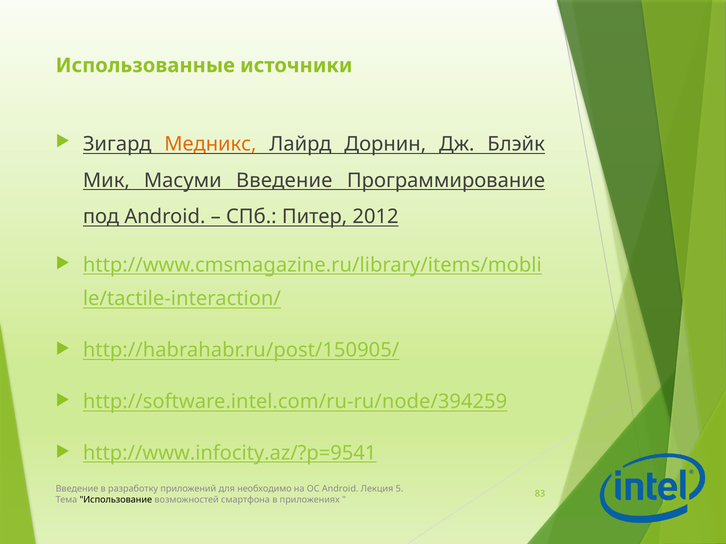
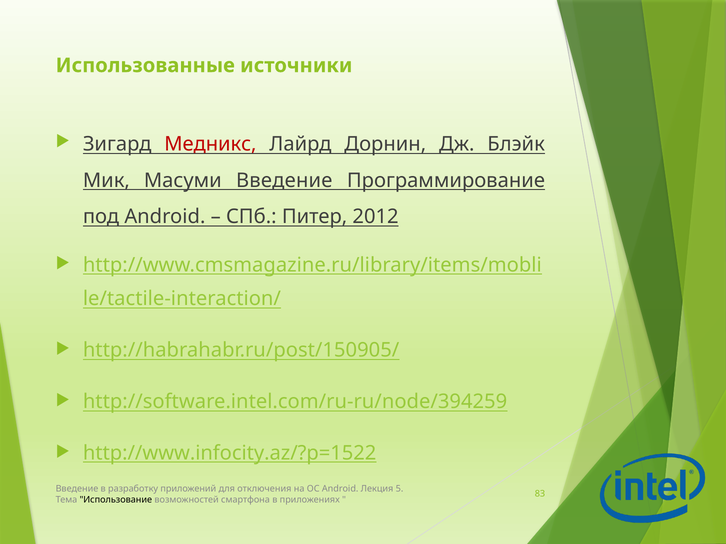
Медникс colour: orange -> red (210, 144)
http://www.infocity.az/?p=9541: http://www.infocity.az/?p=9541 -> http://www.infocity.az/?p=1522 (230, 453)
необходимо: необходимо -> отключения (264, 489)
